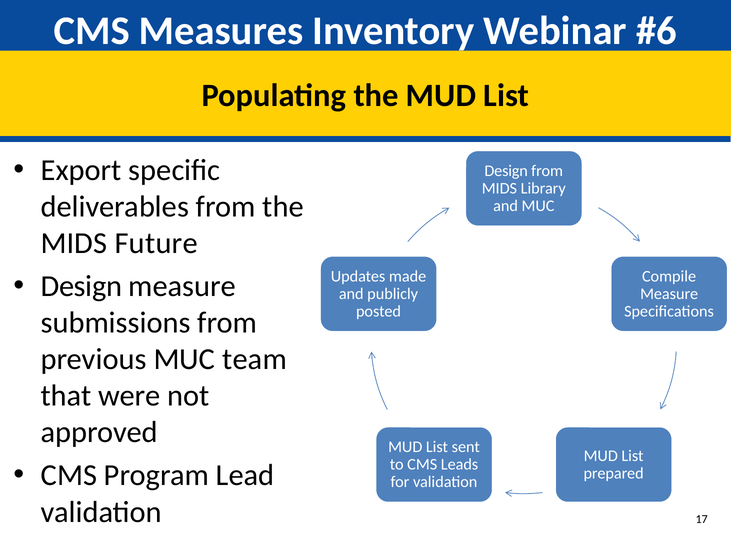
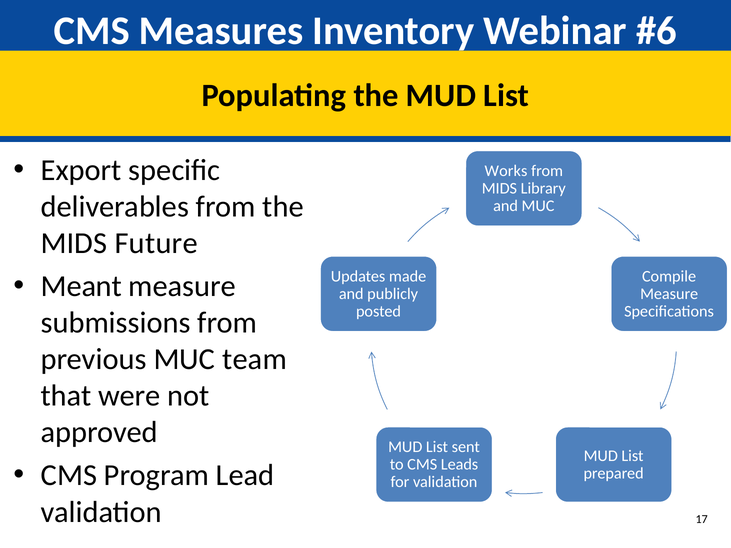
Design: Design -> Works (506, 171)
Design: Design -> Meant (81, 286)
